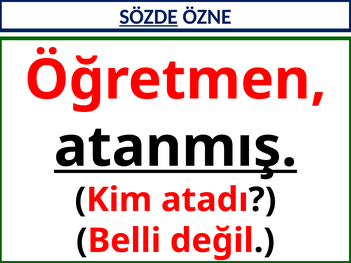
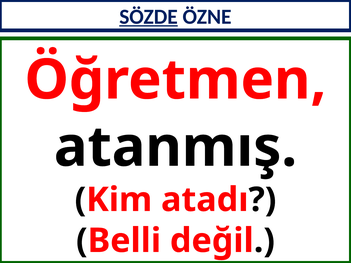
atanmış underline: present -> none (176, 147)
